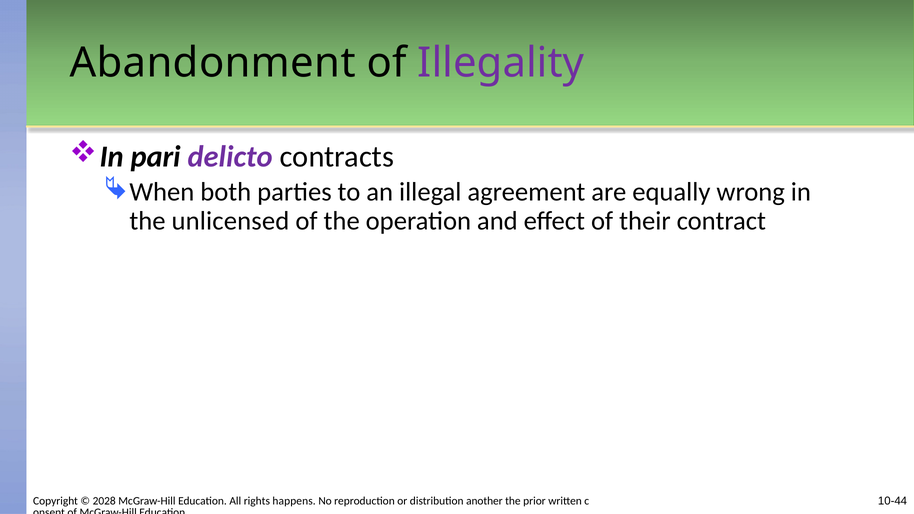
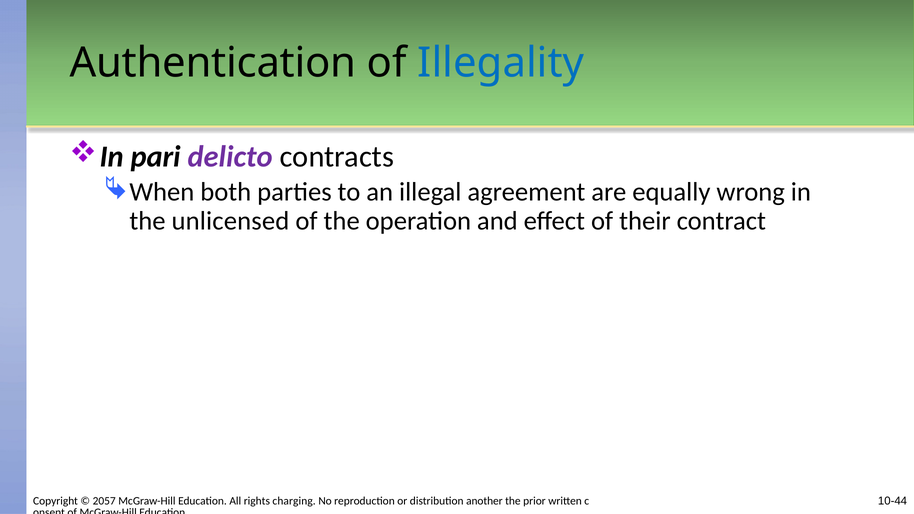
Abandonment: Abandonment -> Authentication (213, 63)
Illegality colour: purple -> blue (501, 63)
2028: 2028 -> 2057 (104, 501)
happens: happens -> charging (294, 501)
